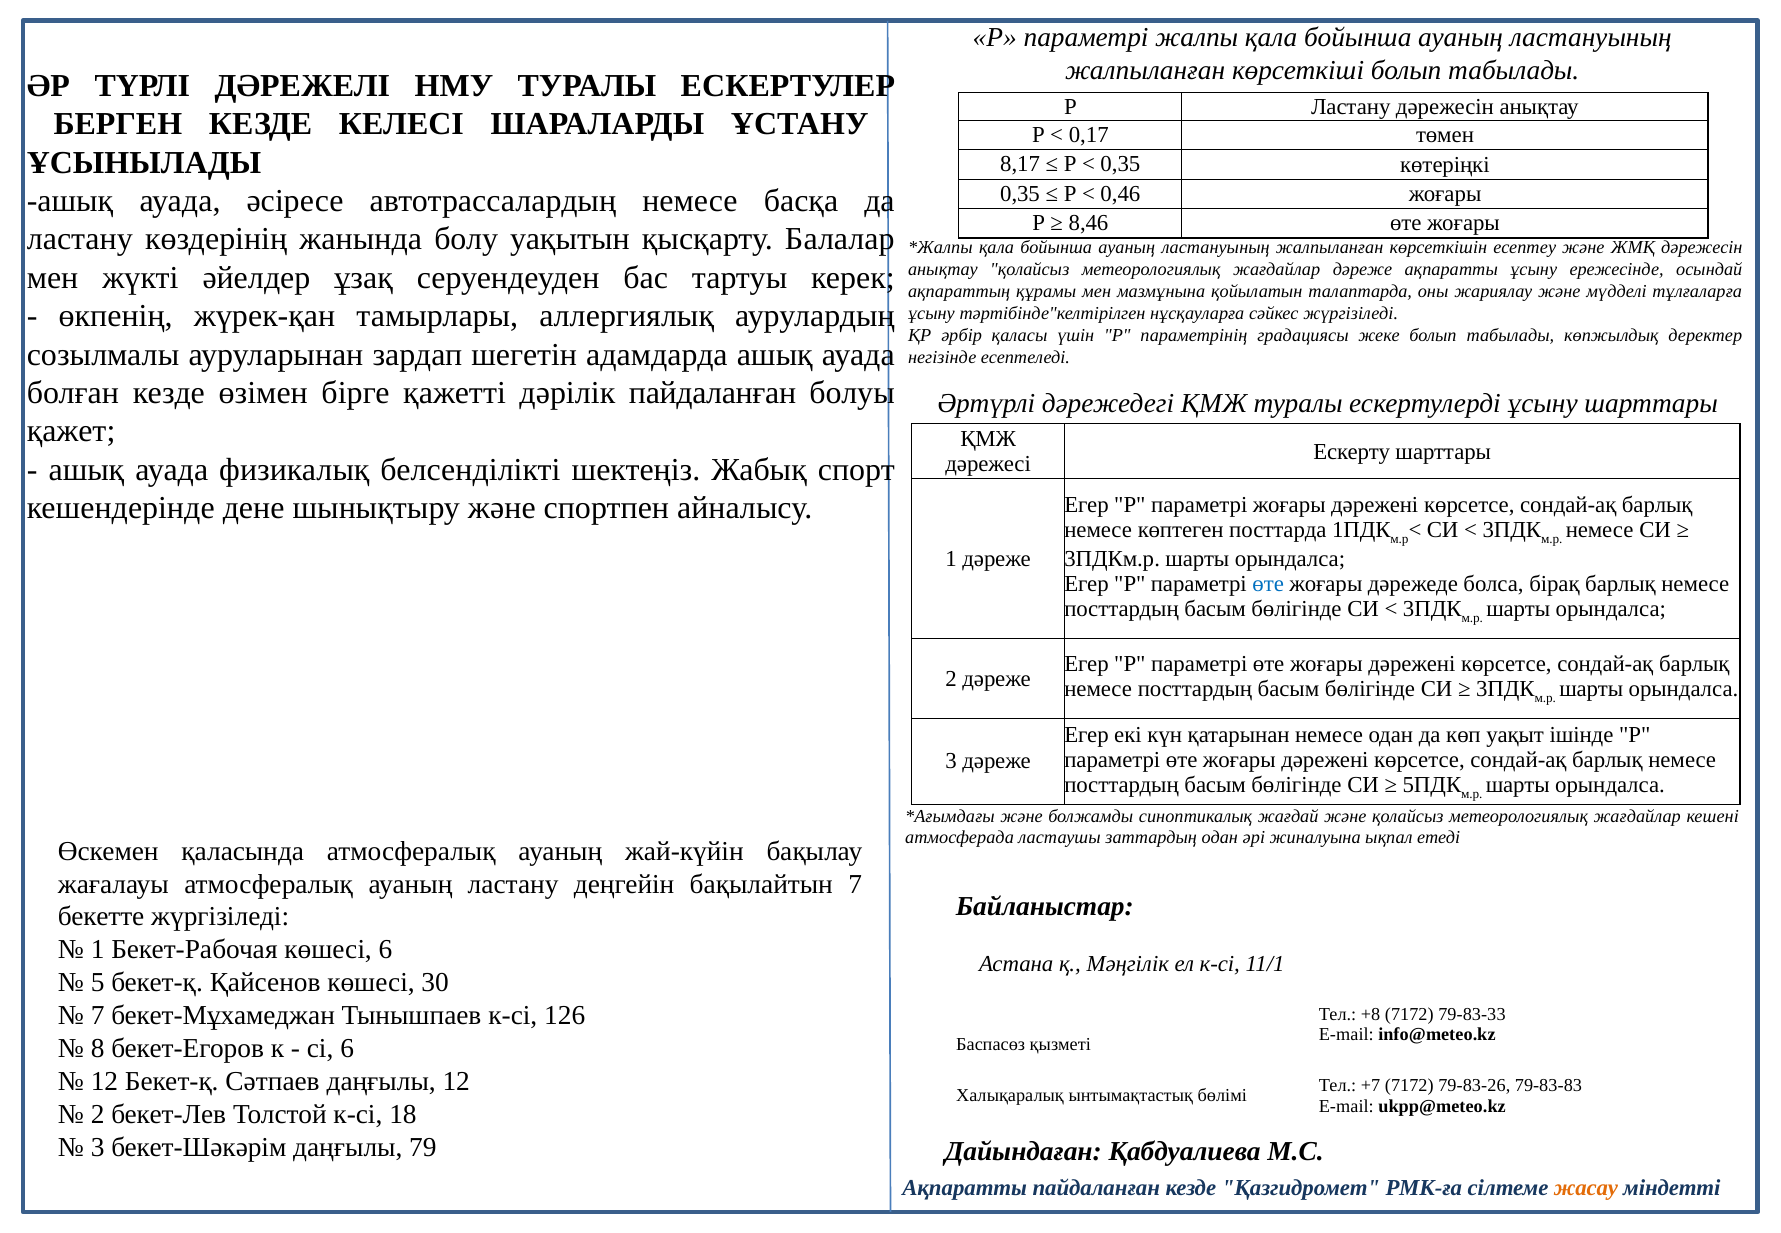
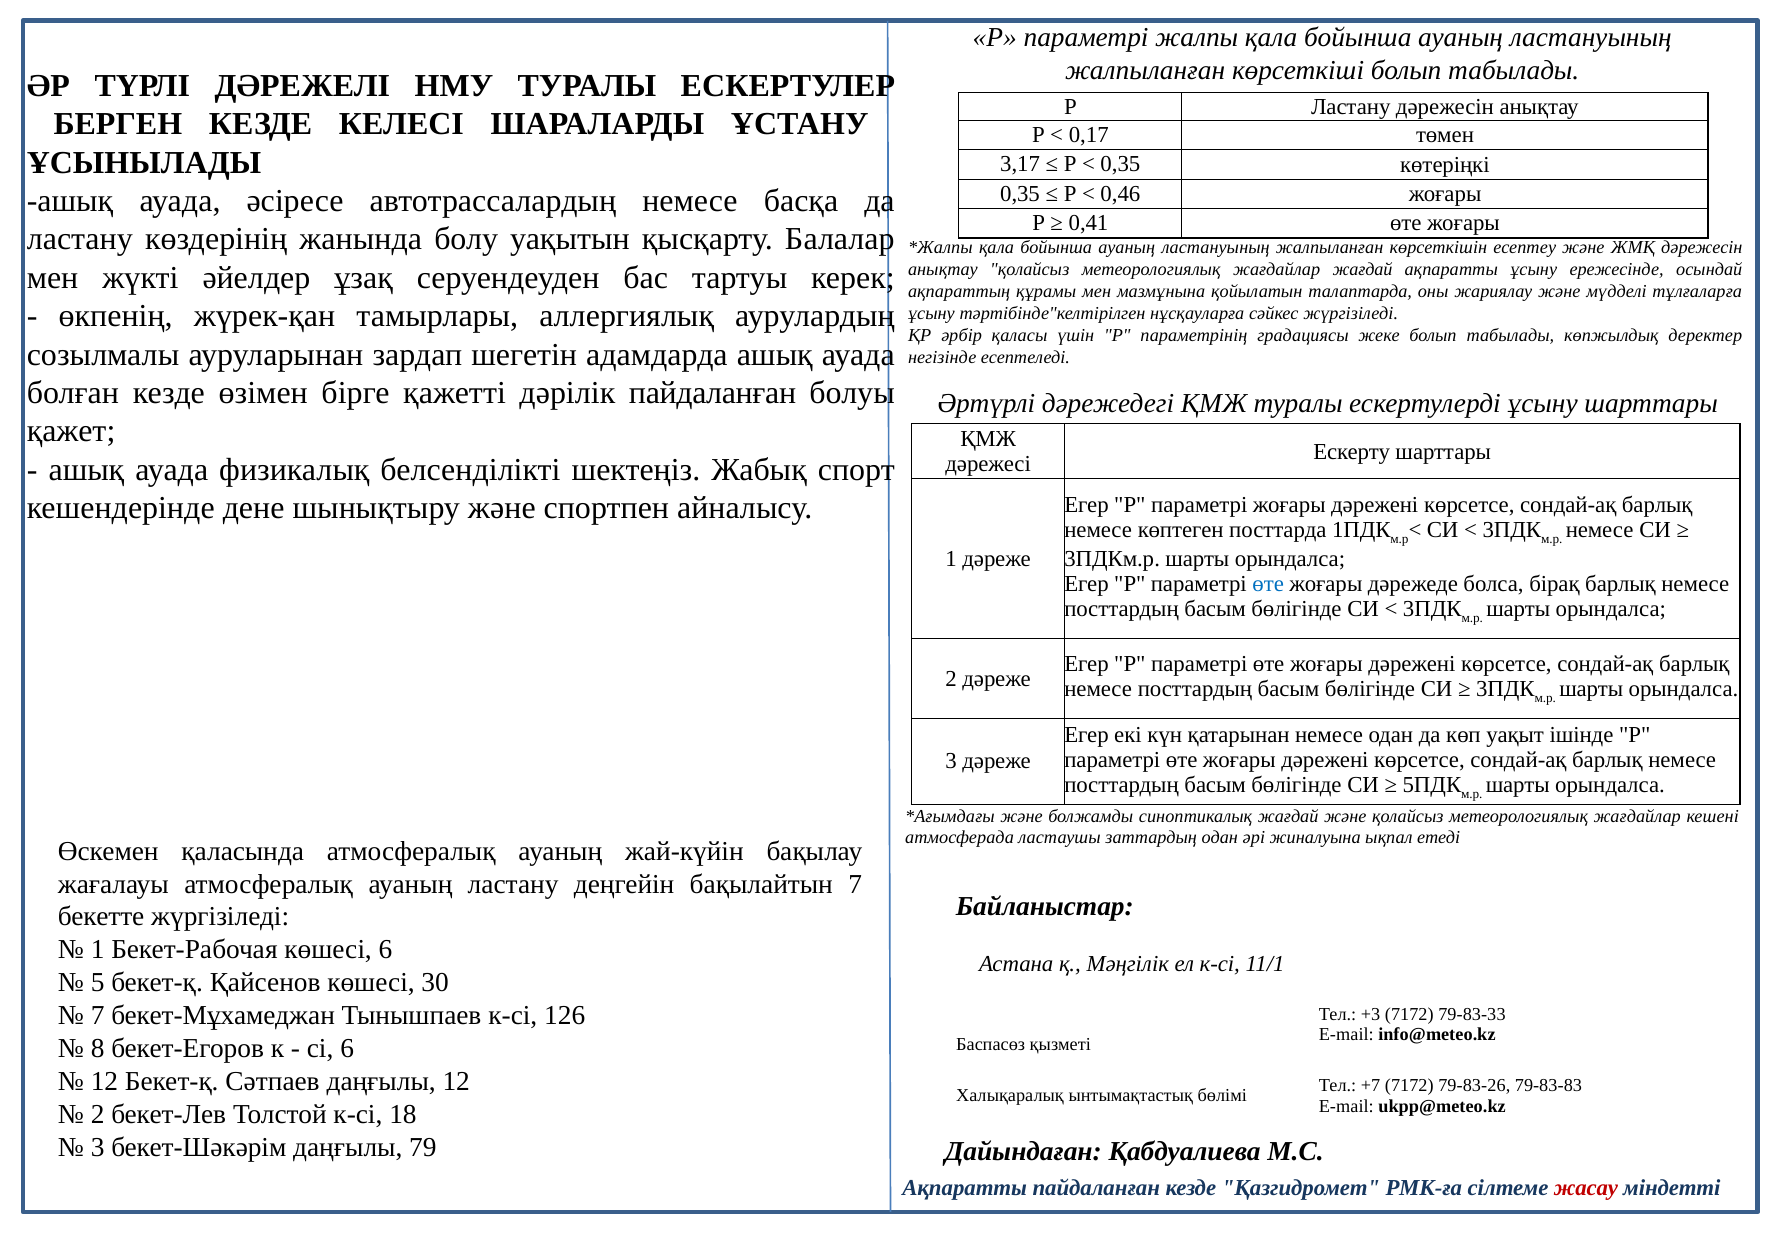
8,17: 8,17 -> 3,17 (1020, 164)
8,46: 8,46 -> 0,41 (1089, 223)
жағдайлар дәреже: дәреже -> жағдай (1363, 270)
+8: +8 -> +3 (1371, 1015)
жасау colour: orange -> red (1586, 1188)
